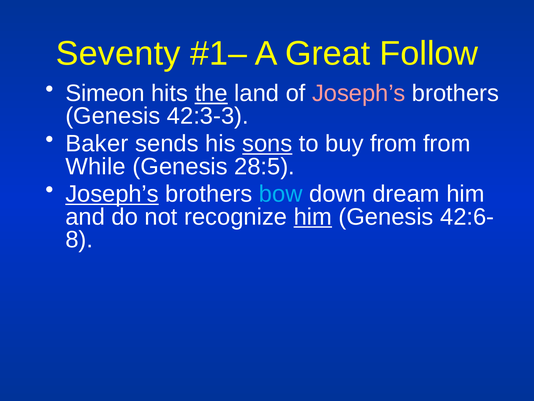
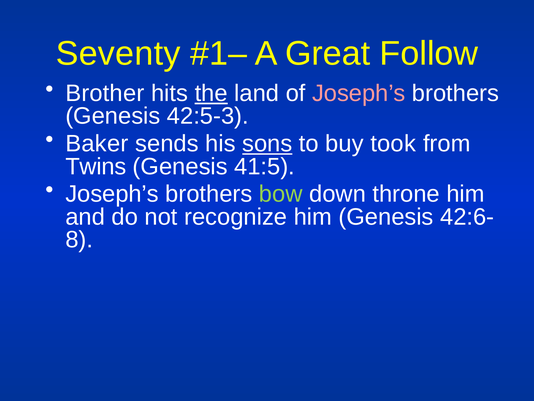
Simeon: Simeon -> Brother (105, 93)
42:3-3: 42:3-3 -> 42:5-3 (208, 116)
buy from: from -> took (393, 143)
While: While -> Twins (96, 166)
28:5: 28:5 -> 41:5 (265, 166)
Joseph’s underline: present -> none (112, 194)
bow colour: light blue -> light green (281, 194)
dream: dream -> throne (406, 194)
him underline: present -> none (313, 217)
